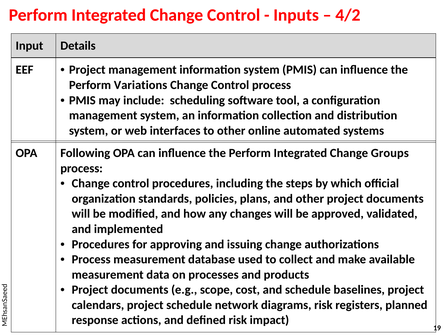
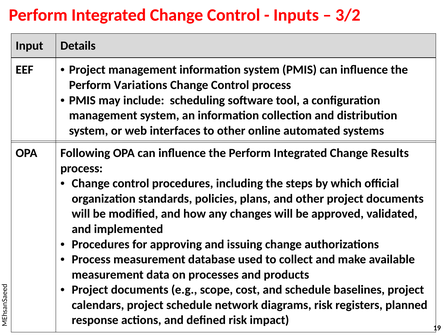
4/2: 4/2 -> 3/2 (348, 15)
Groups: Groups -> Results (390, 153)
